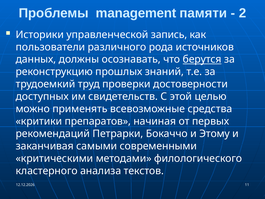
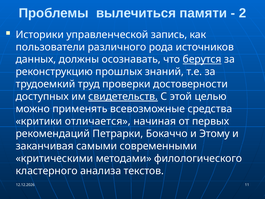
management: management -> вылечиться (136, 13)
свидетельств underline: none -> present (123, 96)
препаратов: препаратов -> отличается (98, 121)
